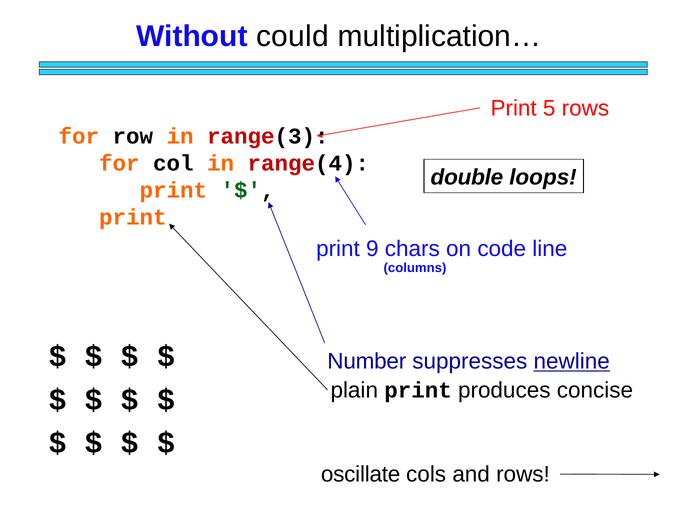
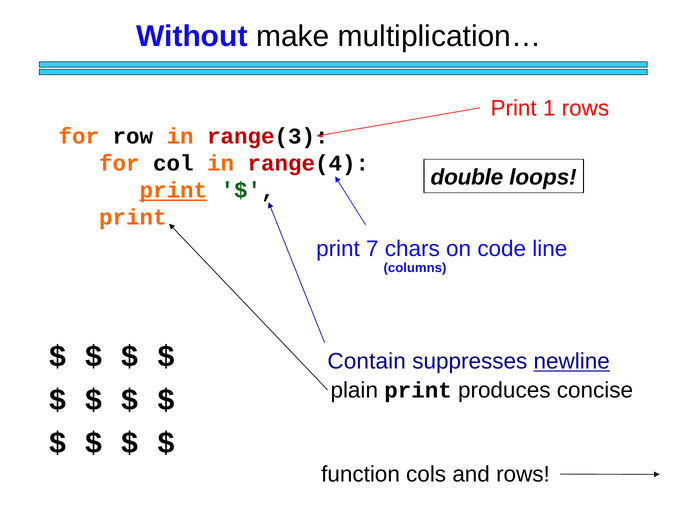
could: could -> make (293, 36)
5: 5 -> 1 (549, 108)
print underline: none -> present (173, 191)
9: 9 -> 7 (372, 249)
Number: Number -> Contain (367, 362)
oscillate: oscillate -> function (361, 475)
